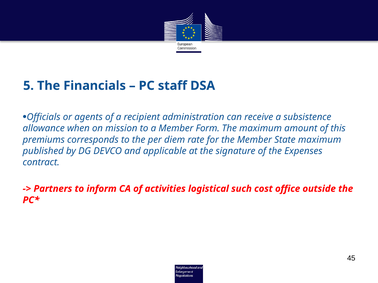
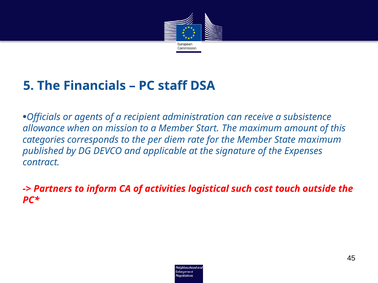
Form: Form -> Start (208, 129)
premiums: premiums -> categories (44, 140)
office: office -> touch (288, 189)
